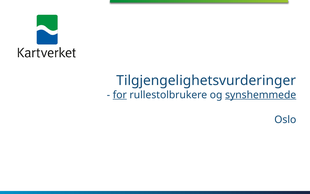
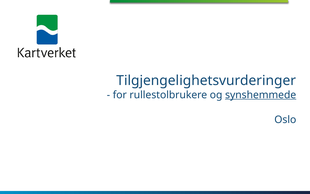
for underline: present -> none (120, 95)
